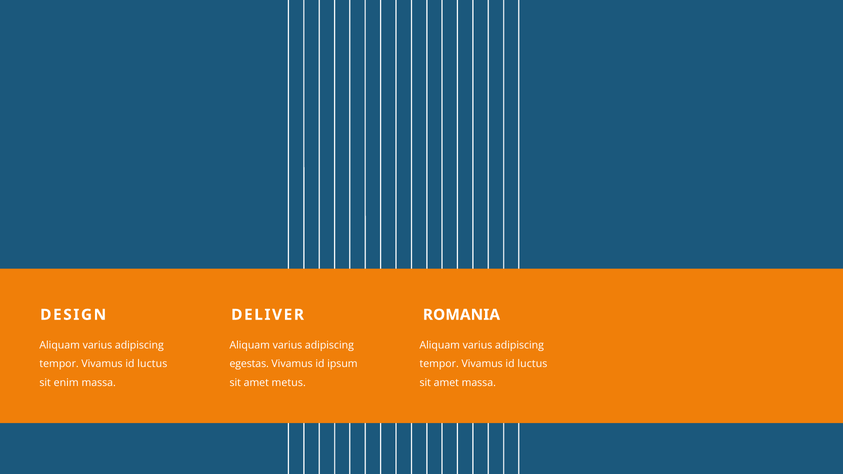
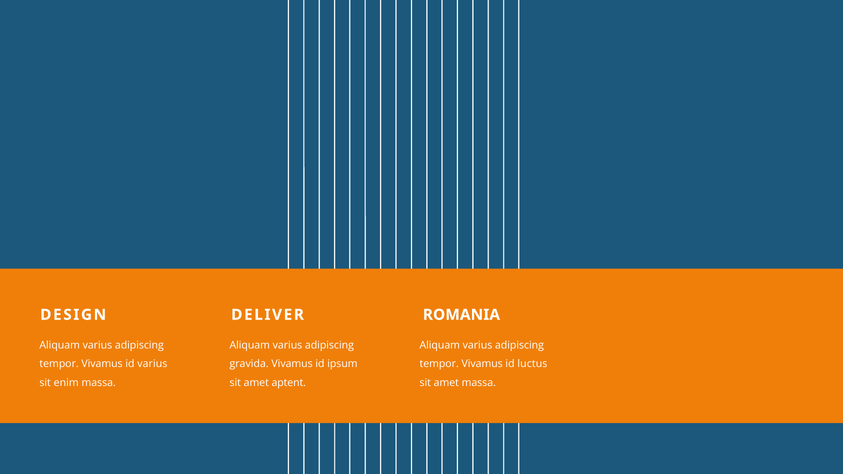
luctus: luctus -> varius (152, 364)
egestas: egestas -> gravida (249, 364)
metus: metus -> aptent (289, 383)
